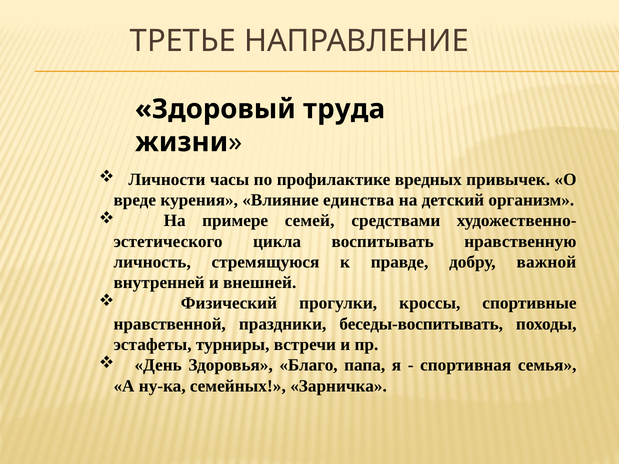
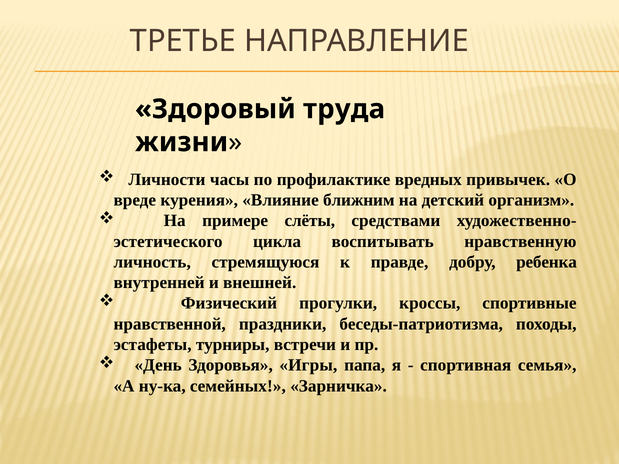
единства: единства -> ближним (359, 200)
семей: семей -> слёты (310, 221)
важной: важной -> ребенка (547, 262)
беседы-воспитывать: беседы-воспитывать -> беседы-патриотизма (421, 324)
Благо: Благо -> Игры (308, 365)
